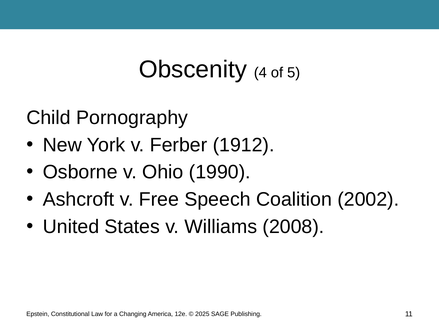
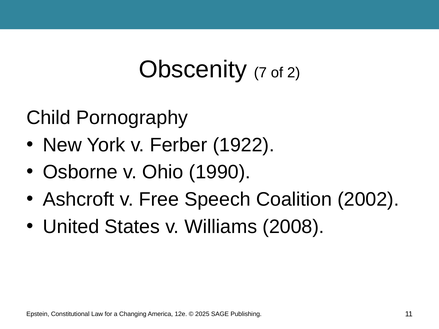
4: 4 -> 7 (260, 73)
5: 5 -> 2 (294, 73)
1912: 1912 -> 1922 (244, 145)
